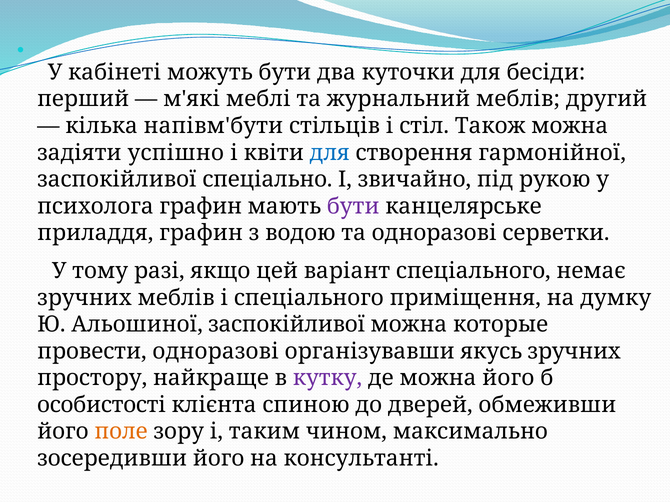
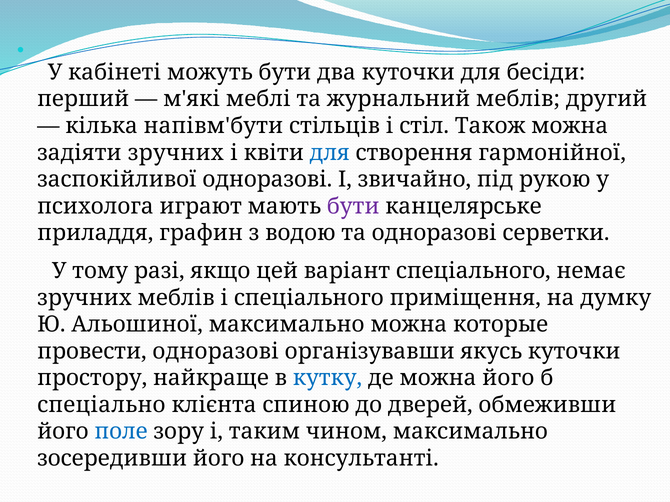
задіяти успішно: успішно -> зручних (176, 153)
заспокійливої спеціально: спеціально -> одноразові (267, 180)
психолога графин: графин -> играют (201, 206)
Альошиної заспокійливої: заспокійливої -> максимально (287, 325)
якусь зручних: зручних -> куточки (574, 352)
кутку colour: purple -> blue (327, 378)
особистості: особистості -> спеціально (101, 405)
поле colour: orange -> blue (121, 432)
